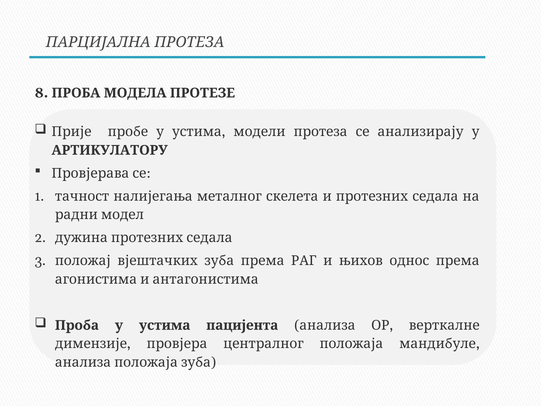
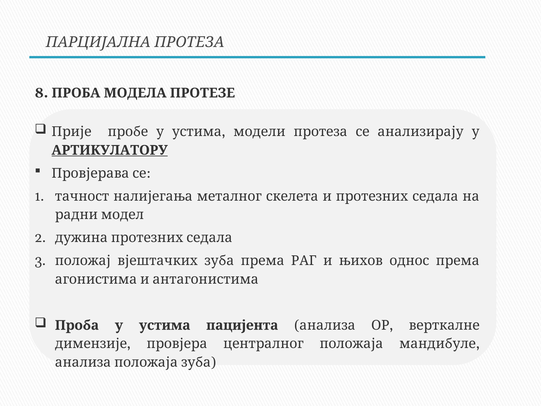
АРТИКУЛАТОРУ underline: none -> present (110, 150)
